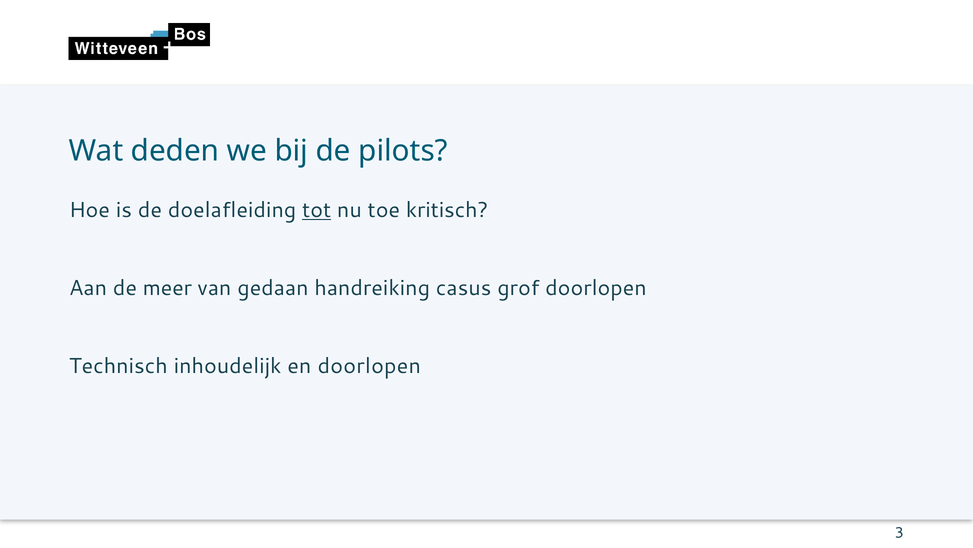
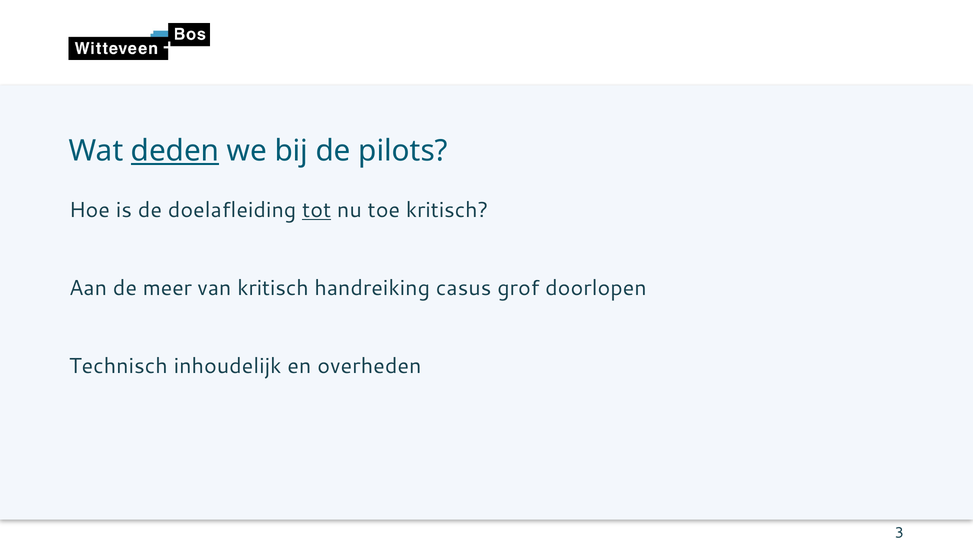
deden underline: none -> present (175, 151)
van gedaan: gedaan -> kritisch (273, 288)
en doorlopen: doorlopen -> overheden (369, 366)
